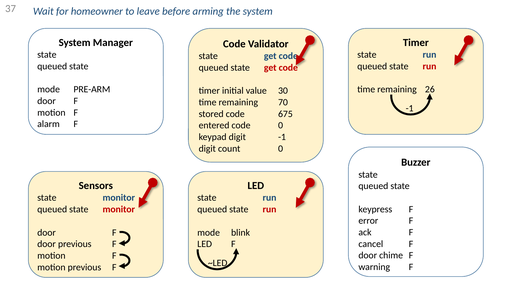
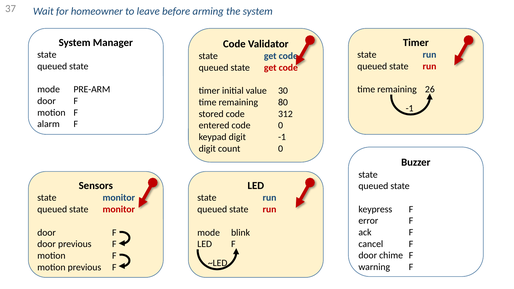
70: 70 -> 80 (283, 102)
675: 675 -> 312 (285, 114)
